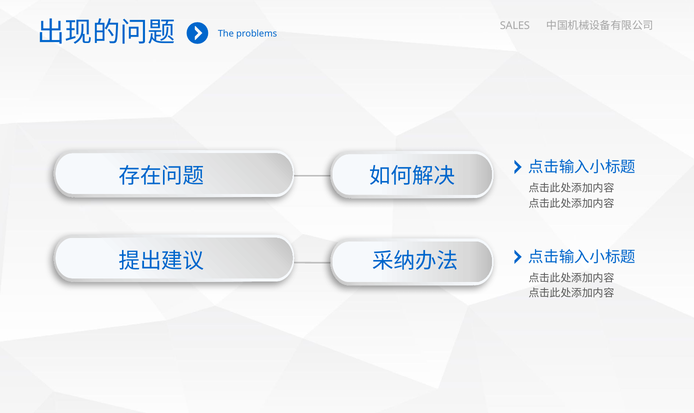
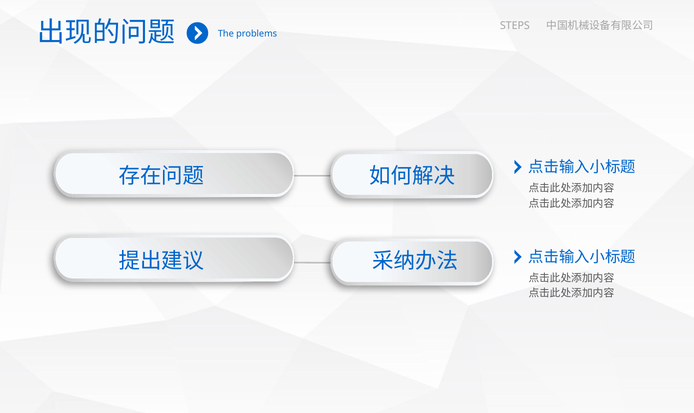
SALES: SALES -> STEPS (515, 26)
